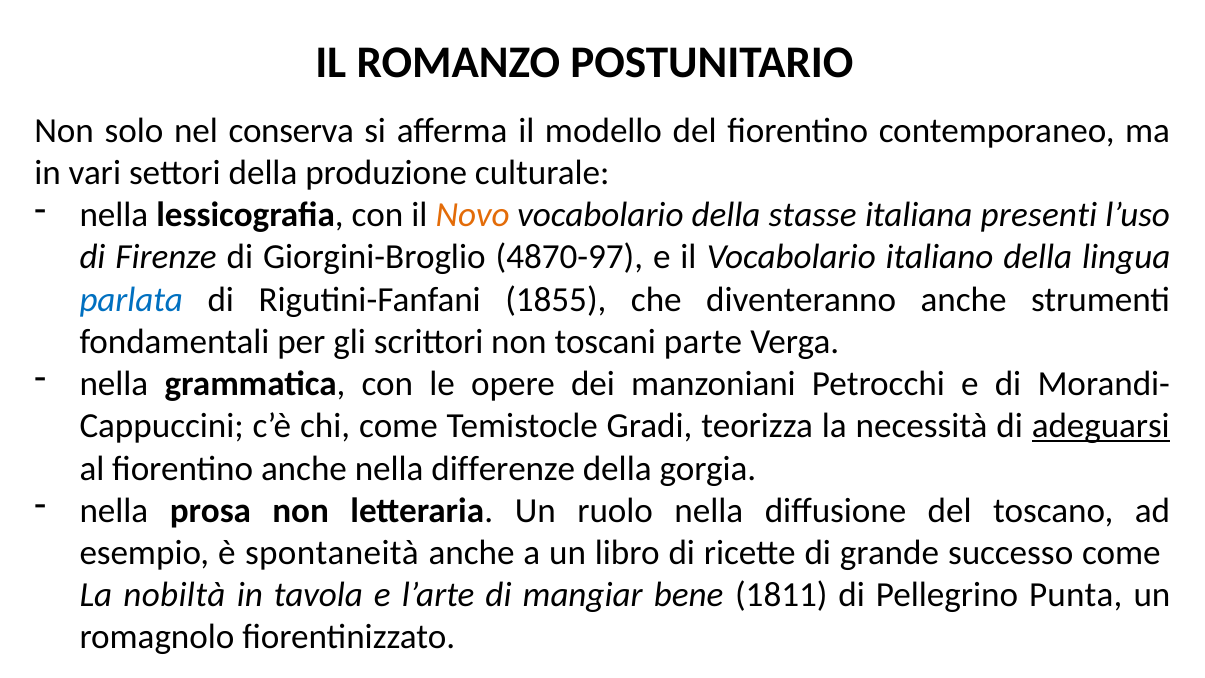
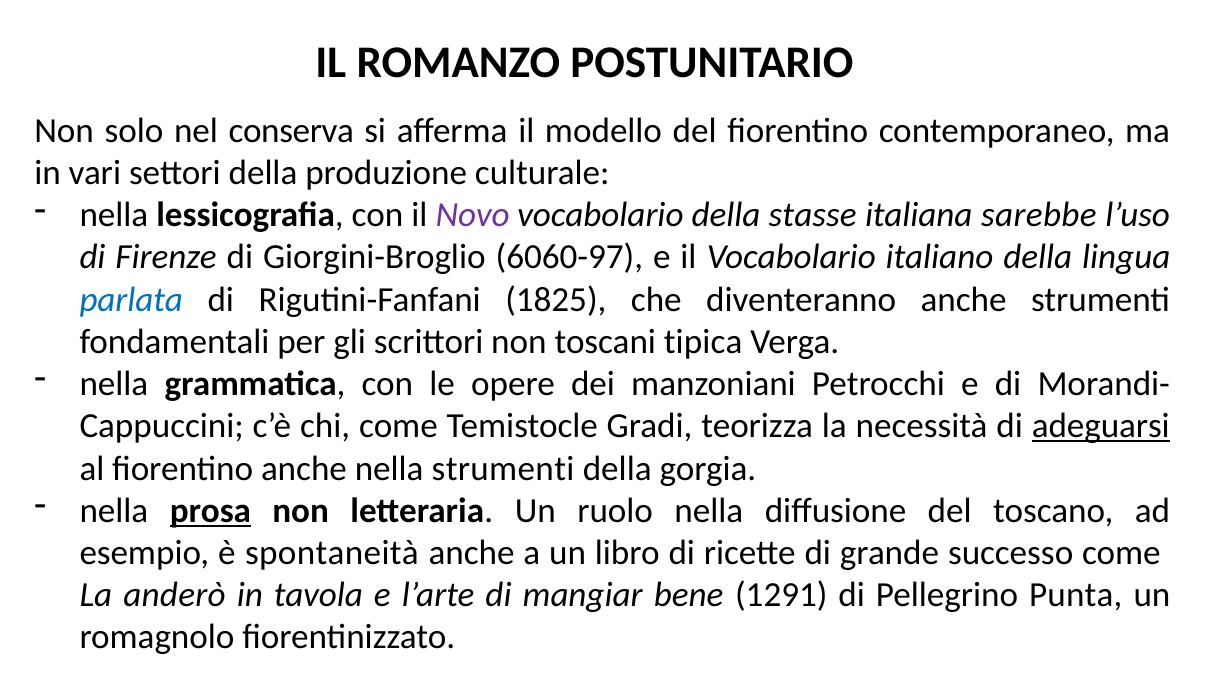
Novo colour: orange -> purple (473, 215)
presenti: presenti -> sarebbe (1039, 215)
4870-97: 4870-97 -> 6060-97 (569, 257)
1855: 1855 -> 1825 (556, 299)
parte: parte -> tipica (703, 342)
nella differenze: differenze -> strumenti (503, 468)
prosa underline: none -> present (210, 510)
nobiltà: nobiltà -> anderò (174, 595)
1811: 1811 -> 1291 (781, 595)
